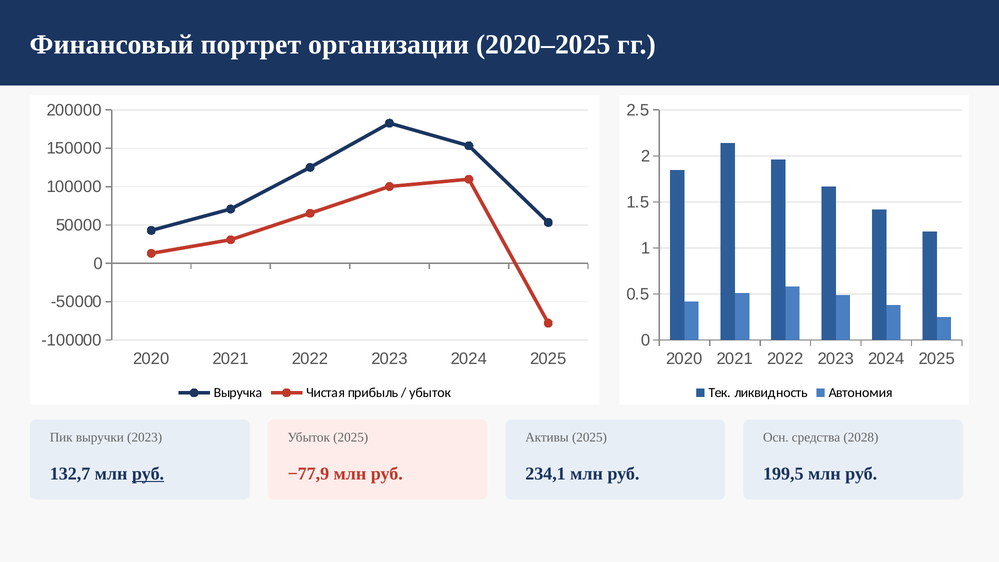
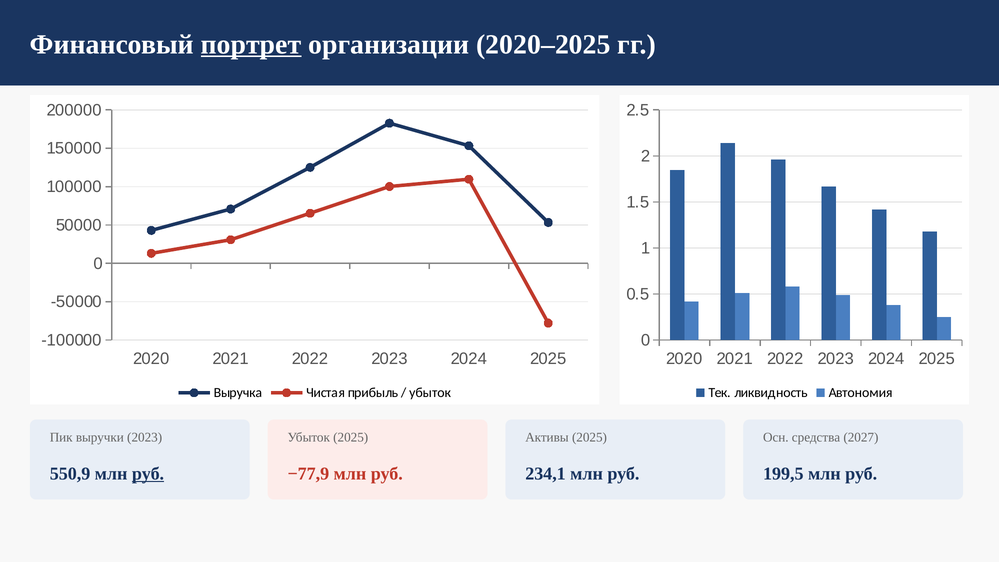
портрет underline: none -> present (251, 44)
2028: 2028 -> 2027 (861, 437)
132,7: 132,7 -> 550,9 (70, 474)
